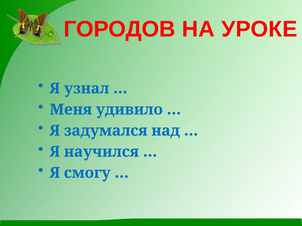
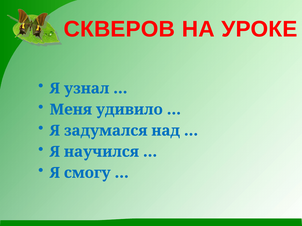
ГОРОДОВ: ГОРОДОВ -> СКВЕРОВ (119, 29)
